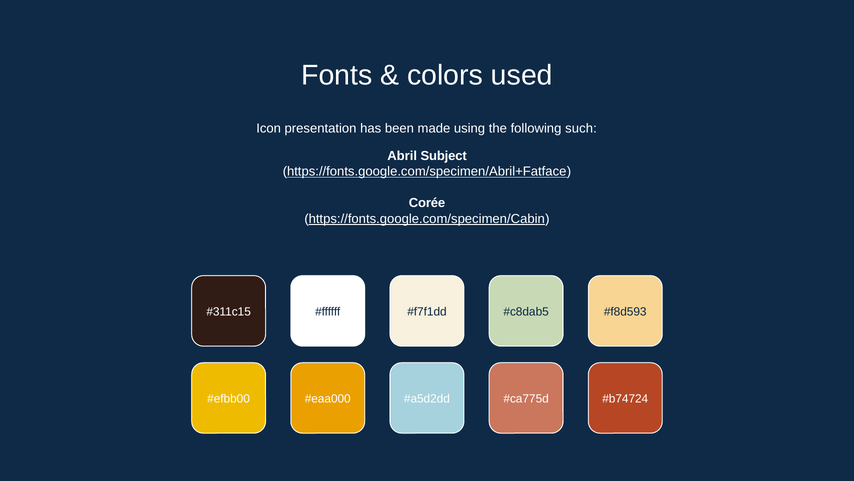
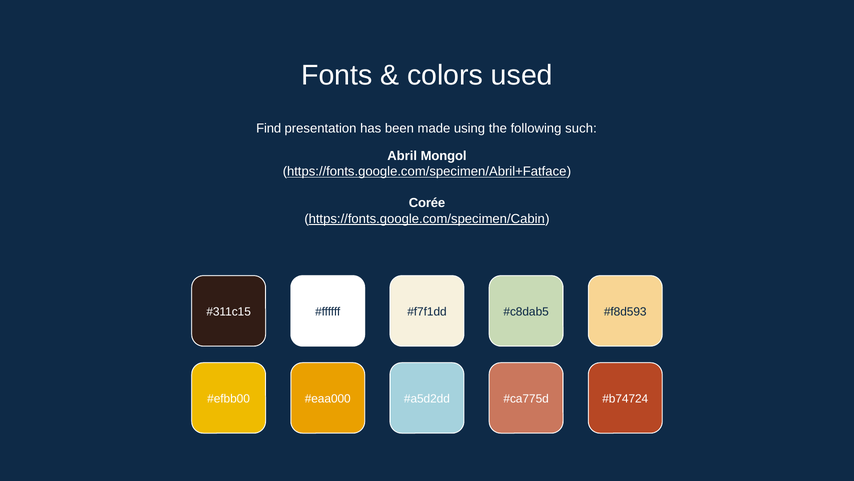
Icon: Icon -> Find (269, 128)
Subject: Subject -> Mongol (444, 156)
